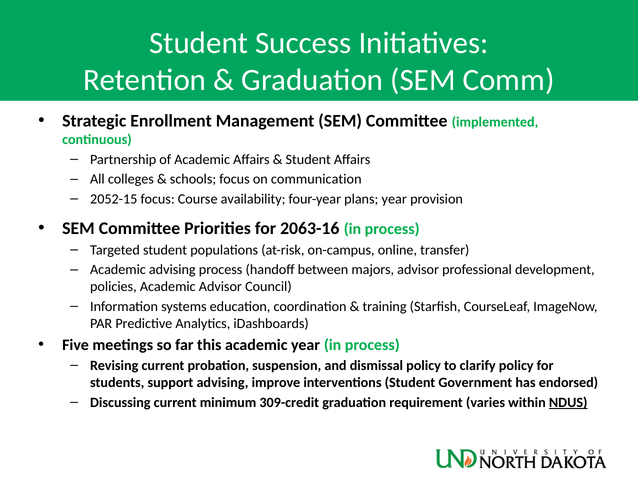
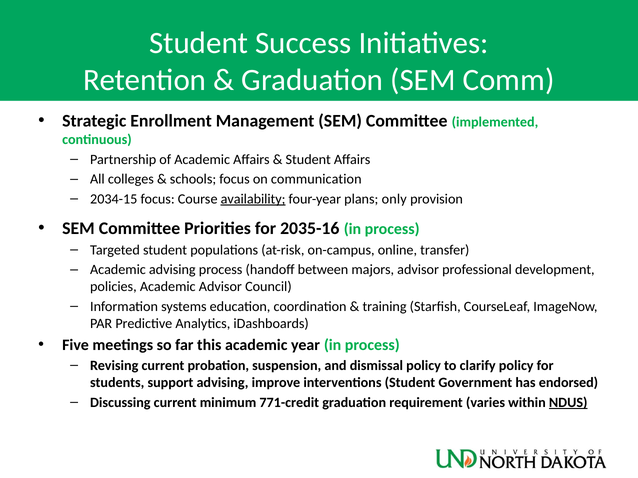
2052-15: 2052-15 -> 2034-15 (114, 199)
availability underline: none -> present (253, 199)
plans year: year -> only (394, 199)
2063-16: 2063-16 -> 2035-16 (310, 228)
309-credit: 309-credit -> 771-credit (289, 403)
